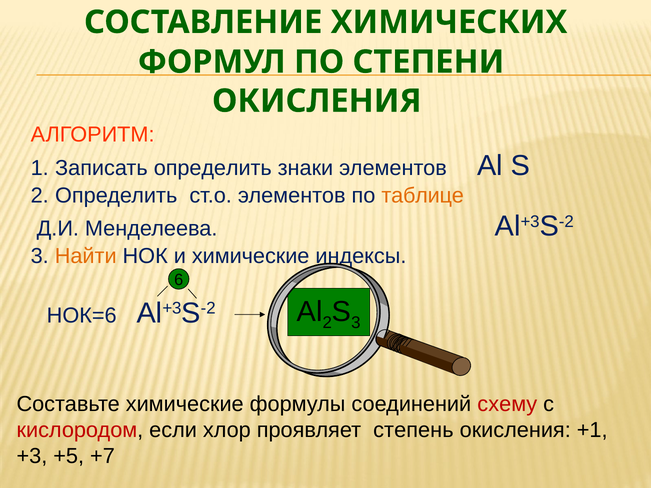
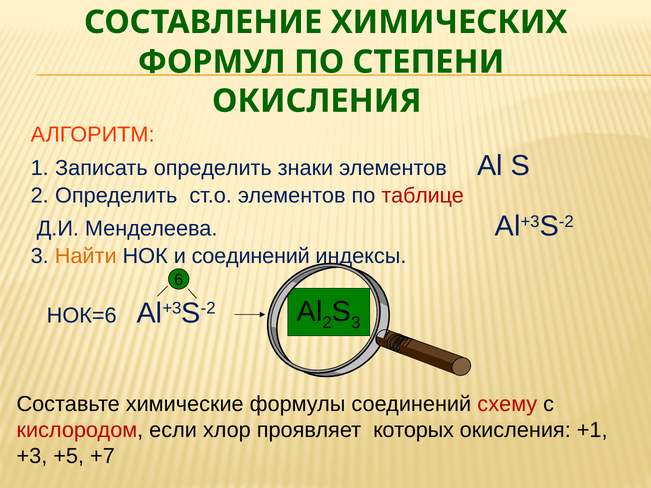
таблице colour: orange -> red (423, 195)
и химические: химические -> соединений (251, 256)
степень: степень -> которых (414, 430)
